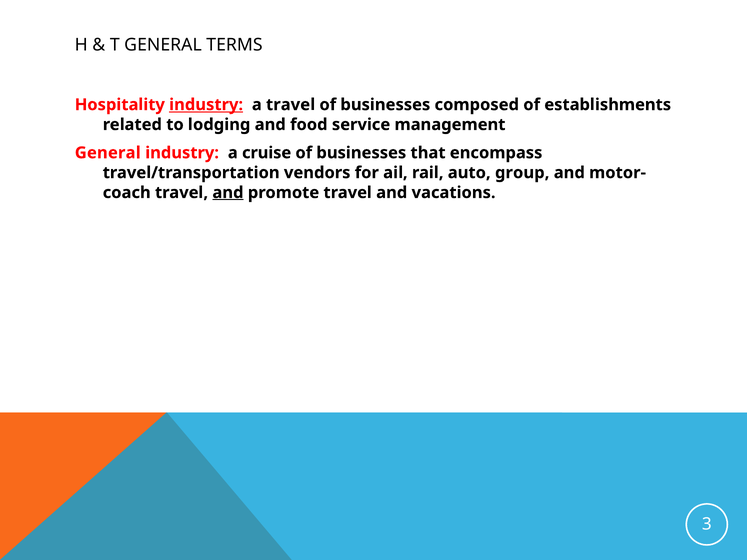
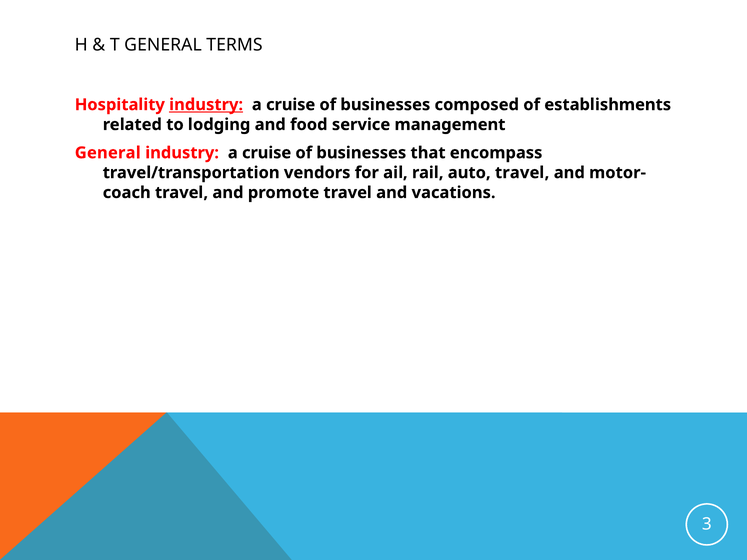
travel: travel -> cruise (291, 105)
auto group: group -> travel (522, 173)
and underline: present -> none (228, 193)
